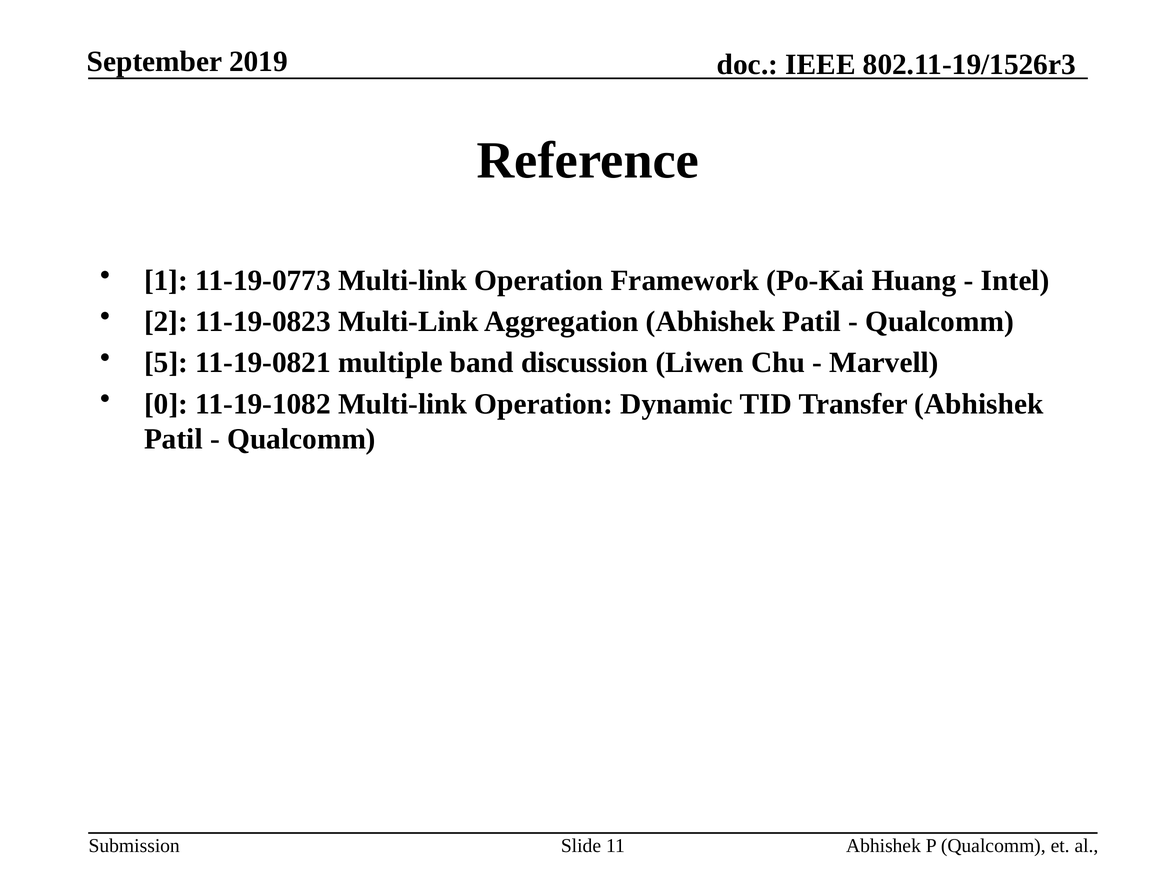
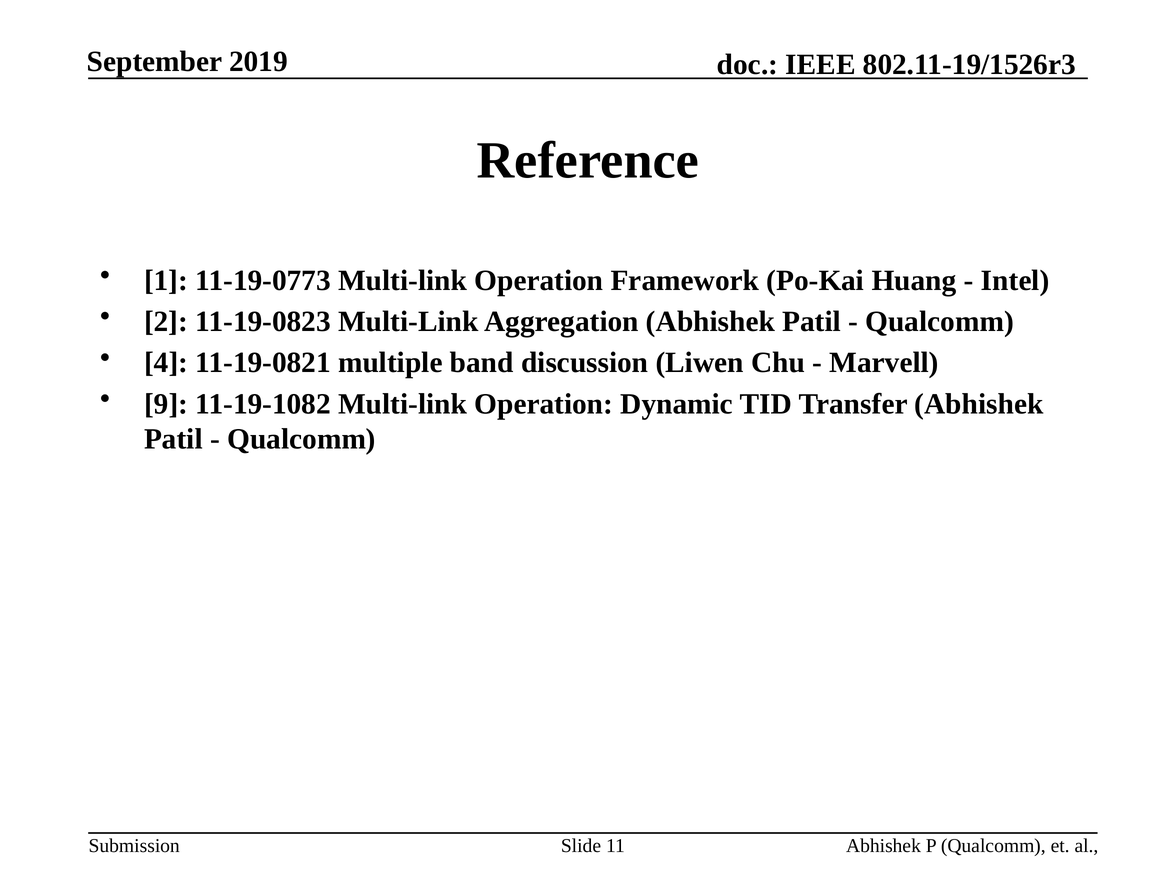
5: 5 -> 4 (166, 363)
0: 0 -> 9 (166, 404)
